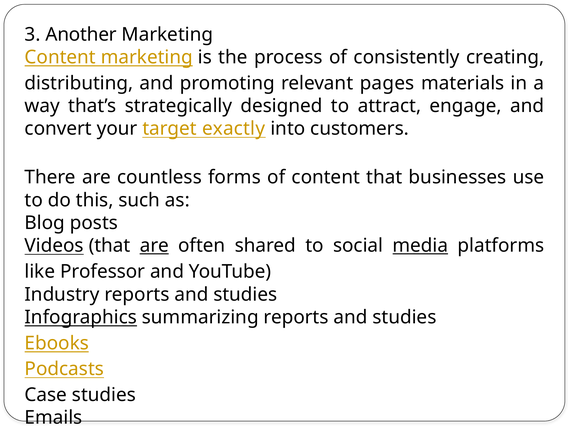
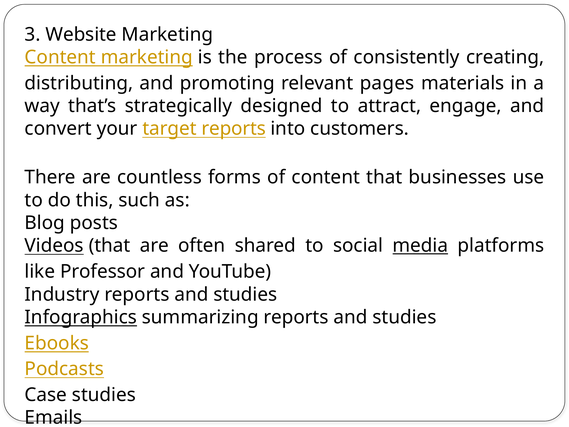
Another: Another -> Website (81, 34)
target exactly: exactly -> reports (234, 129)
are underline: present -> none (154, 246)
